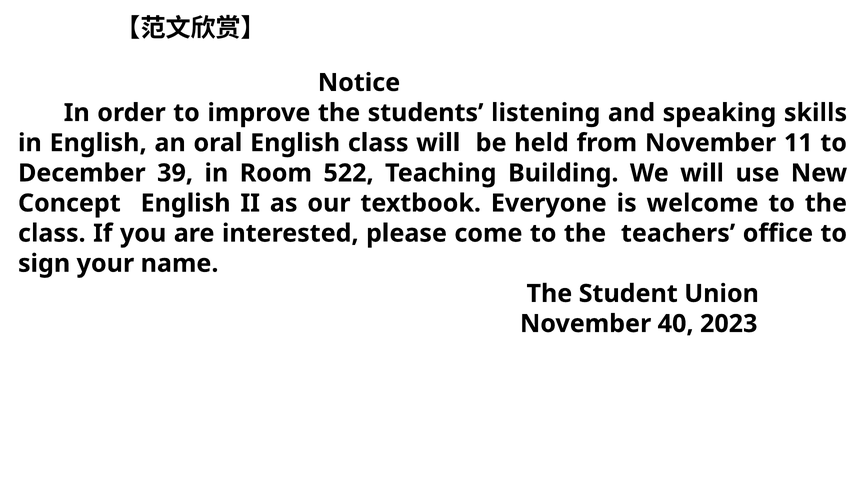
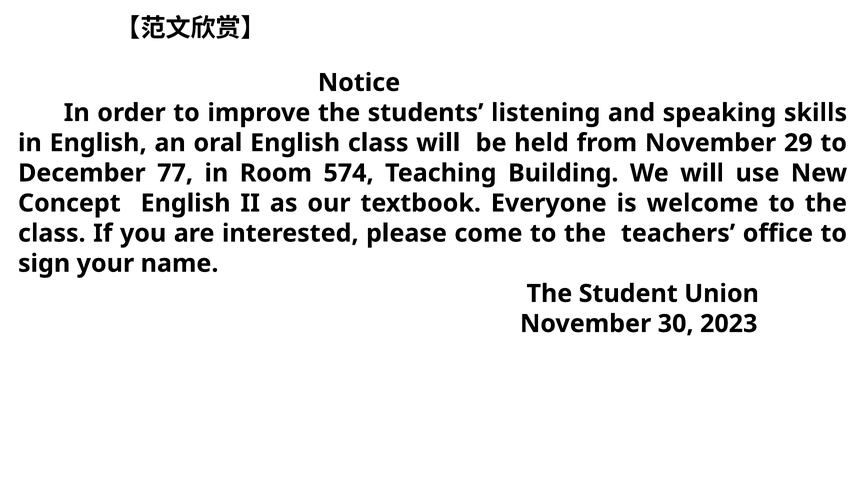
11: 11 -> 29 (798, 143)
39: 39 -> 77 (175, 173)
522: 522 -> 574 (349, 173)
40: 40 -> 30 (676, 324)
